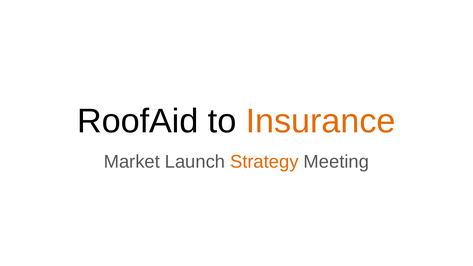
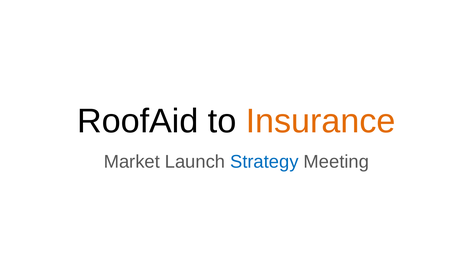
Strategy colour: orange -> blue (264, 162)
